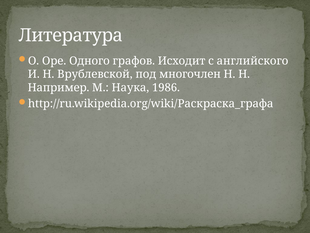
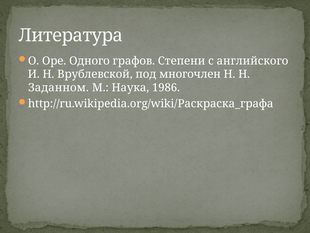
Исходит: Исходит -> Степени (182, 61)
Например: Например -> Заданном (58, 88)
